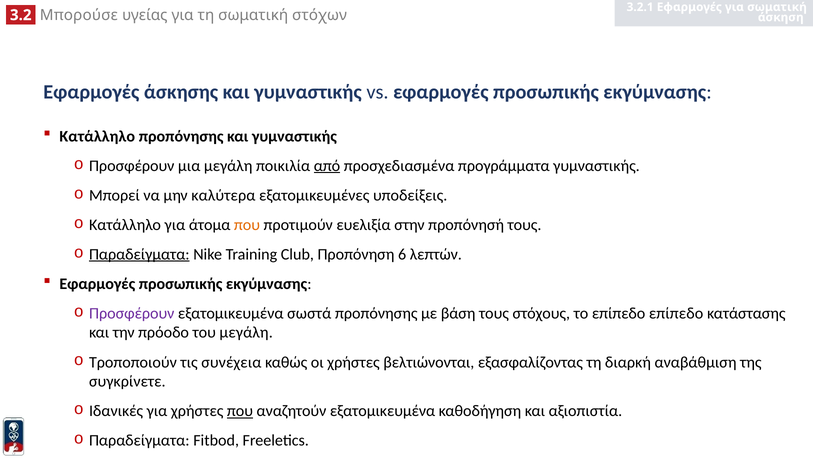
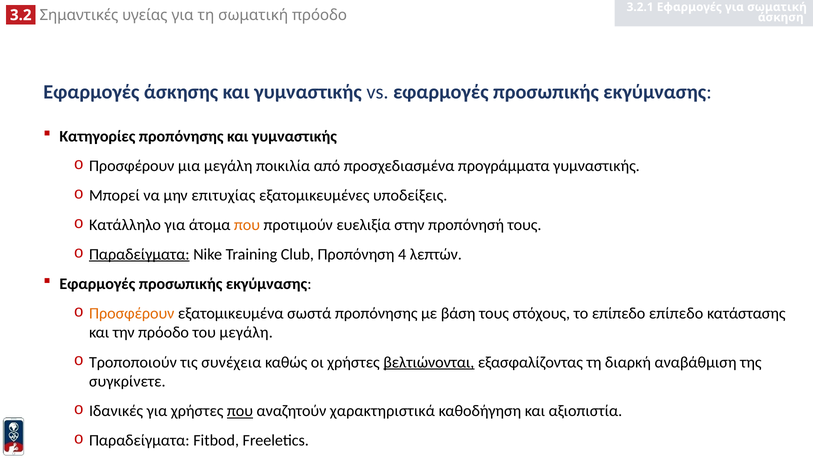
Μπορούσε: Μπορούσε -> Σημαντικές (79, 15)
σωματική στόχων: στόχων -> πρόοδο (320, 15)
Κατάλληλο: Κατάλληλο -> Κατηγορίες (97, 136)
από underline: present -> none (327, 165)
καλύτερα: καλύτερα -> επιτυχίας (223, 195)
6: 6 -> 4 (402, 254)
Προσφέρουν colour: purple -> orange (132, 313)
βελτιώνονται underline: none -> present (429, 362)
αναζητούν εξατομικευμένα: εξατομικευμένα -> χαρακτηριστικά (382, 410)
